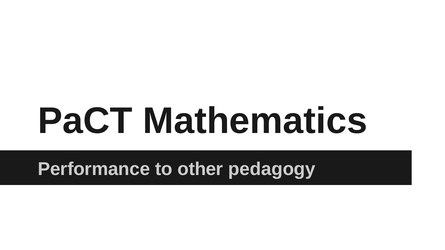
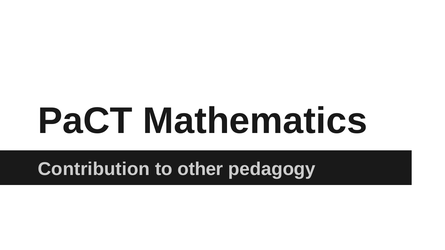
Performance: Performance -> Contribution (94, 169)
